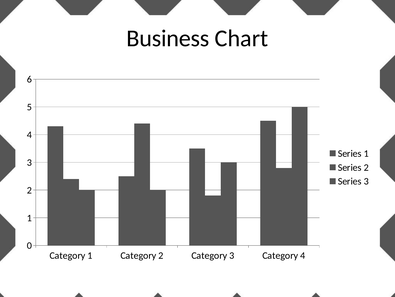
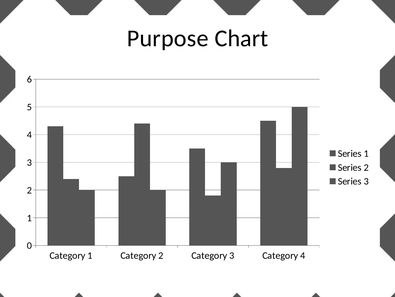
Business: Business -> Purpose (168, 38)
